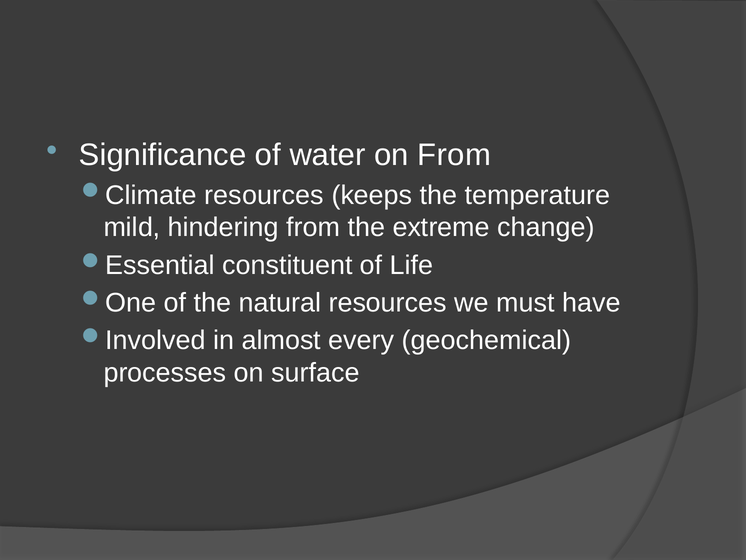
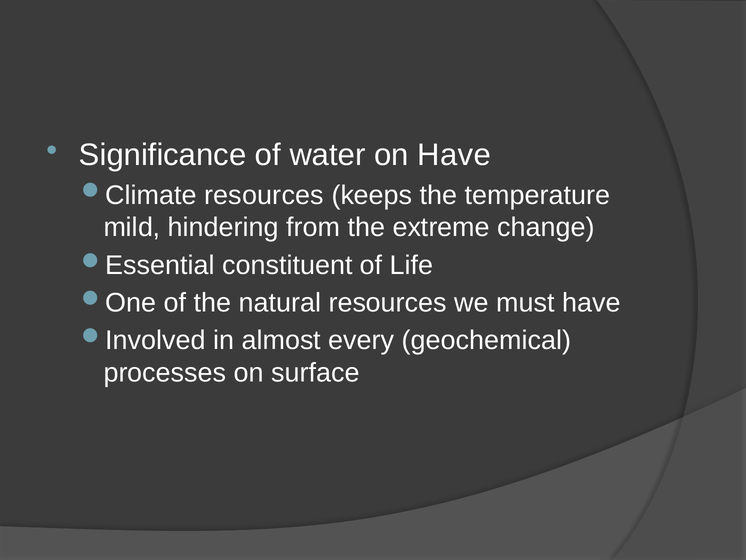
on From: From -> Have (454, 155)
